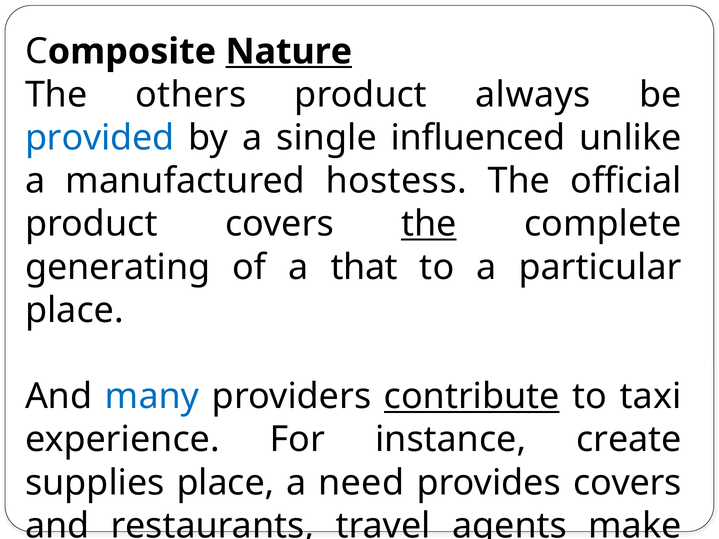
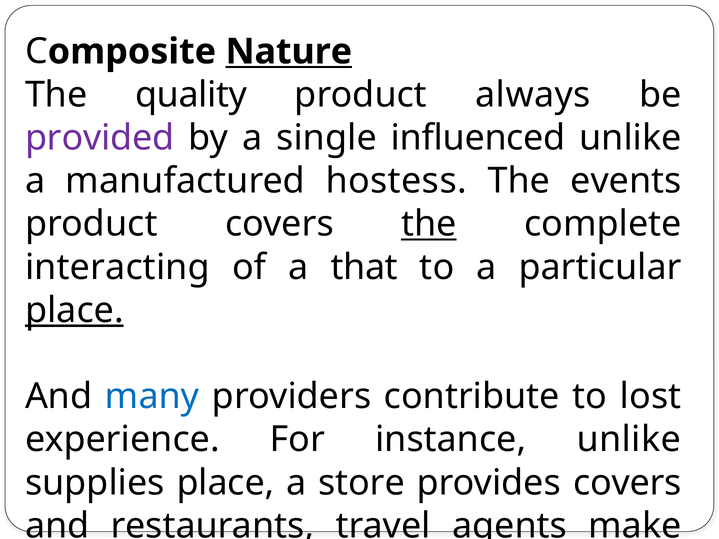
others: others -> quality (191, 95)
provided colour: blue -> purple (100, 138)
official: official -> events (626, 181)
generating: generating -> interacting (118, 267)
place underline: none -> present (74, 310)
contribute underline: present -> none (472, 397)
taxi: taxi -> lost (651, 397)
instance create: create -> unlike (629, 440)
need: need -> store (361, 483)
